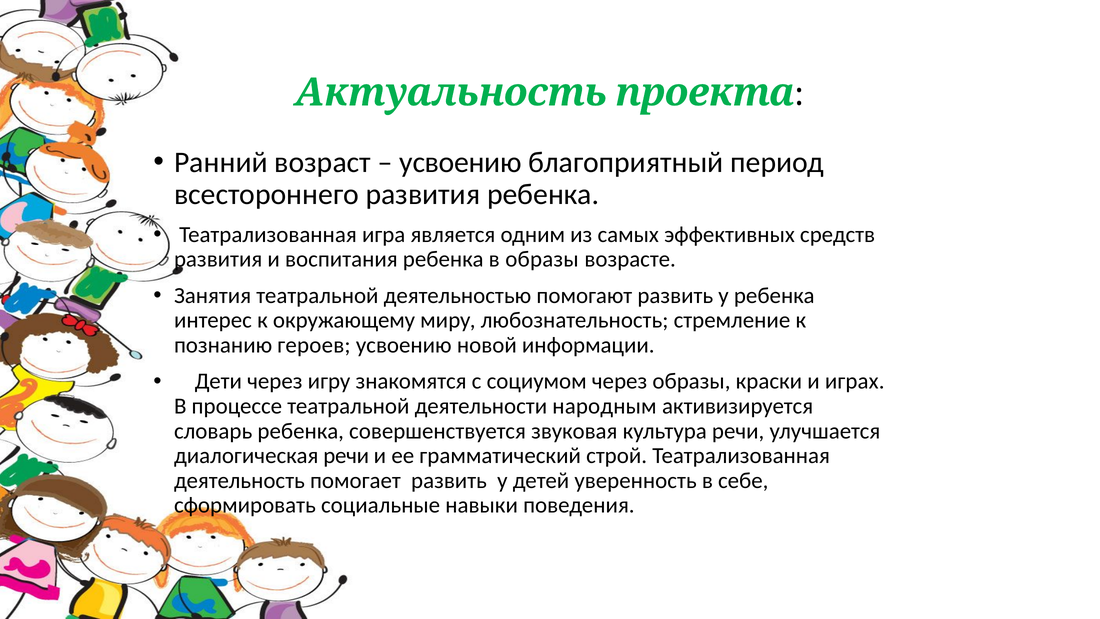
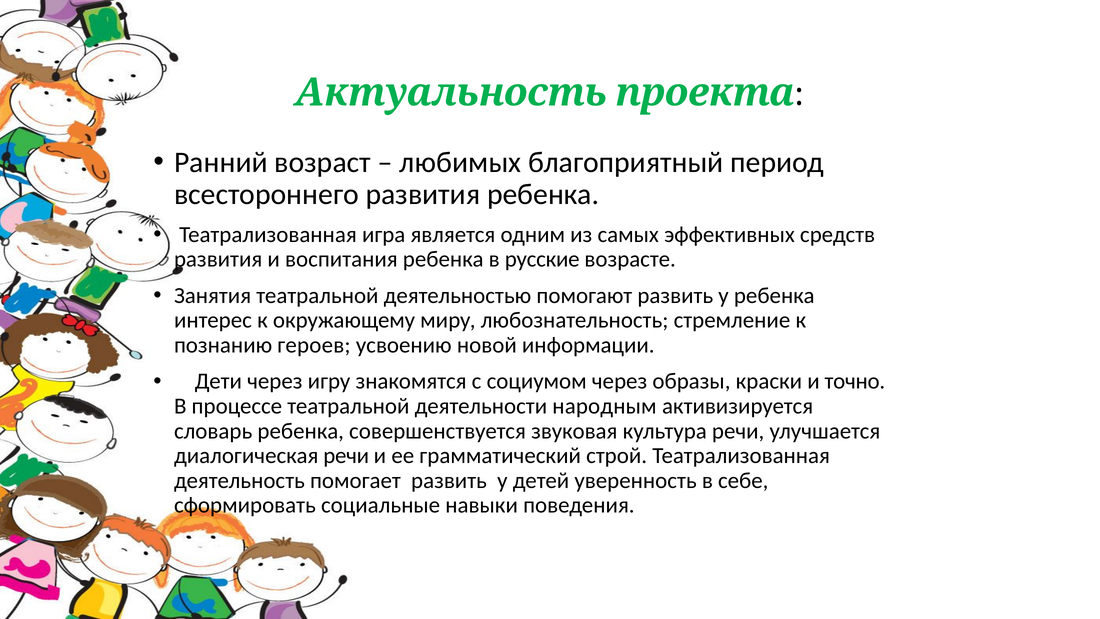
усвоению: усвоению -> любимых (460, 162)
в образы: образы -> русские (542, 259)
играх: играх -> точно (855, 381)
